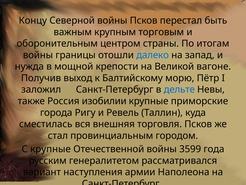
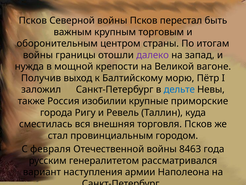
Концу: Концу -> Псков (33, 20)
далеко colour: blue -> purple (153, 55)
С крупные: крупные -> февраля (50, 149)
3599: 3599 -> 8463 (190, 149)
